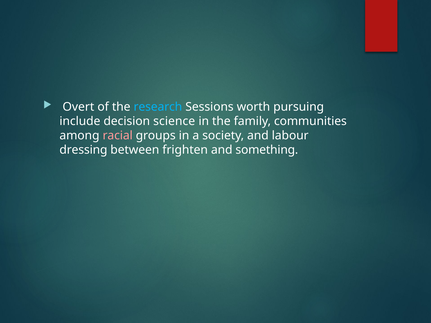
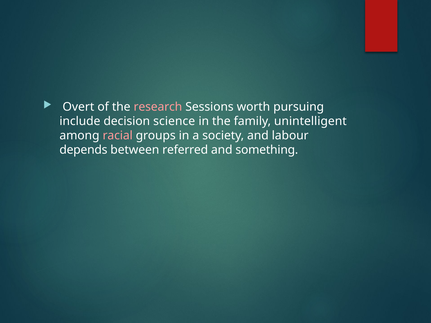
research colour: light blue -> pink (158, 107)
communities: communities -> unintelligent (310, 121)
dressing: dressing -> depends (83, 150)
frighten: frighten -> referred (185, 150)
